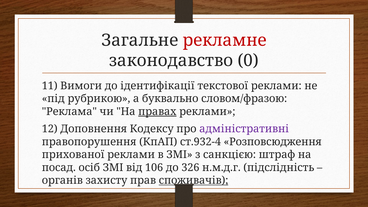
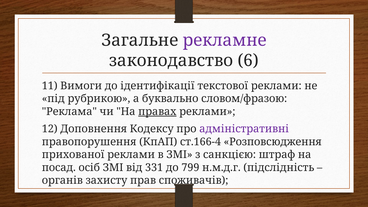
рекламне colour: red -> purple (225, 40)
0: 0 -> 6 (248, 61)
ст.932-4: ст.932-4 -> ст.166-4 (200, 142)
106: 106 -> 331 (154, 168)
326: 326 -> 799 (190, 168)
споживачів underline: present -> none (194, 180)
